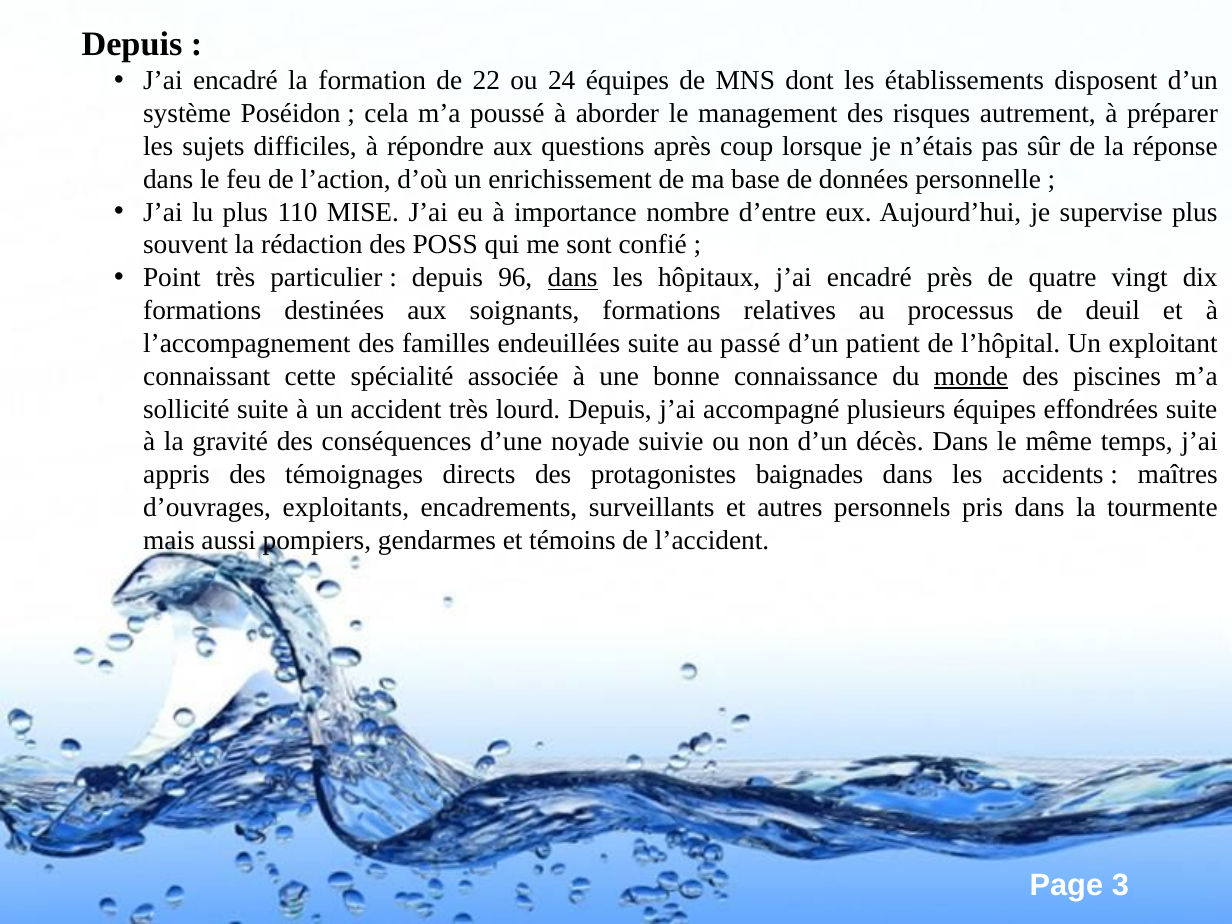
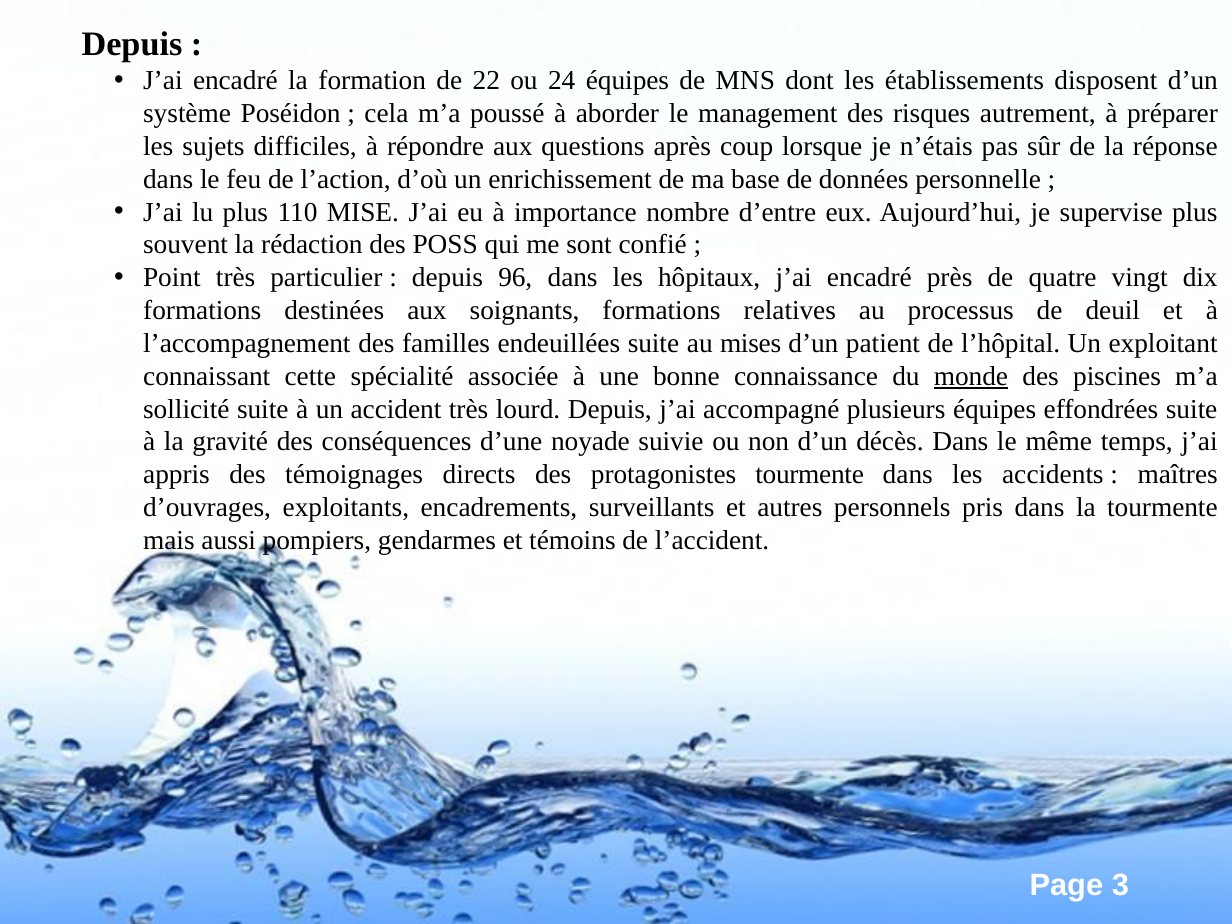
dans underline: present -> none (573, 278)
passé: passé -> mises (751, 343)
protagonistes baignades: baignades -> tourmente (810, 475)
